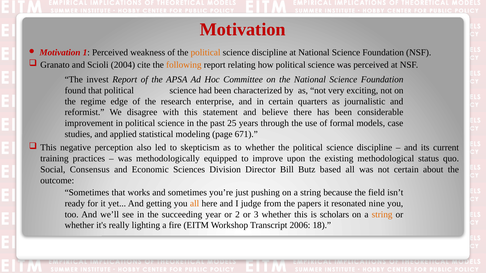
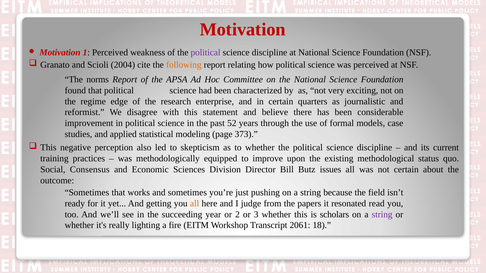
political colour: orange -> purple (206, 53)
invest: invest -> norms (98, 80)
25: 25 -> 52 (232, 123)
671: 671 -> 373 (246, 134)
based: based -> issues (331, 170)
nine: nine -> read (377, 204)
string colour: orange -> purple (382, 215)
2006: 2006 -> 2061 (300, 226)
